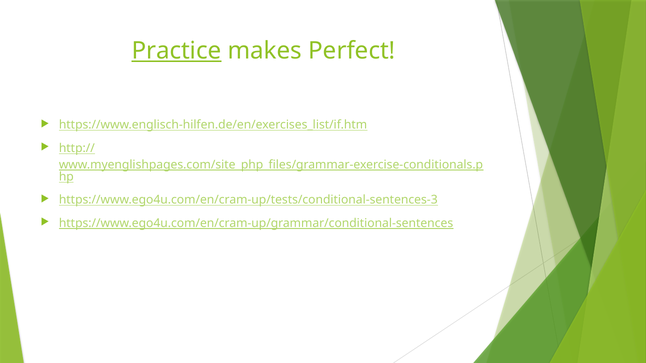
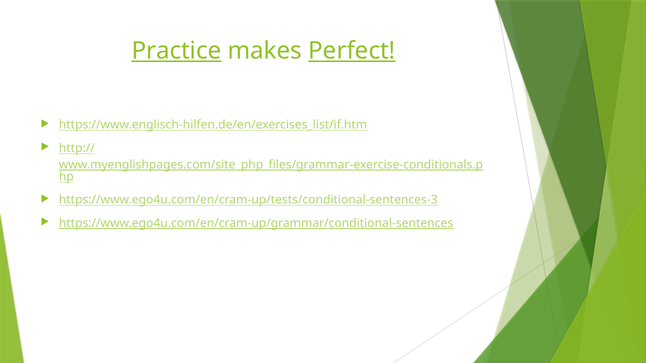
Perfect underline: none -> present (352, 51)
